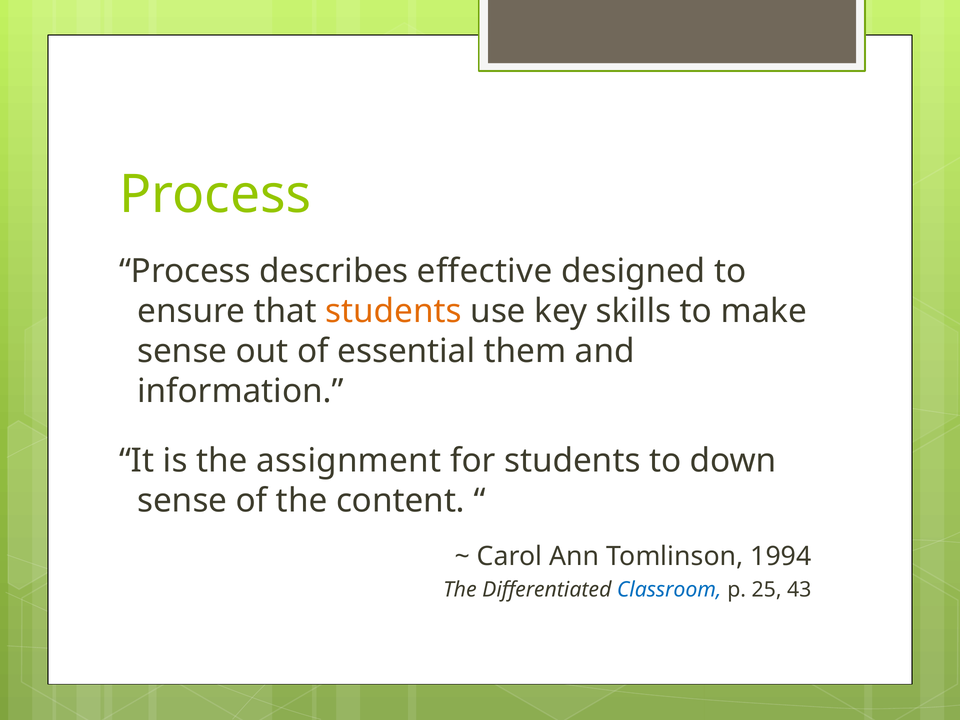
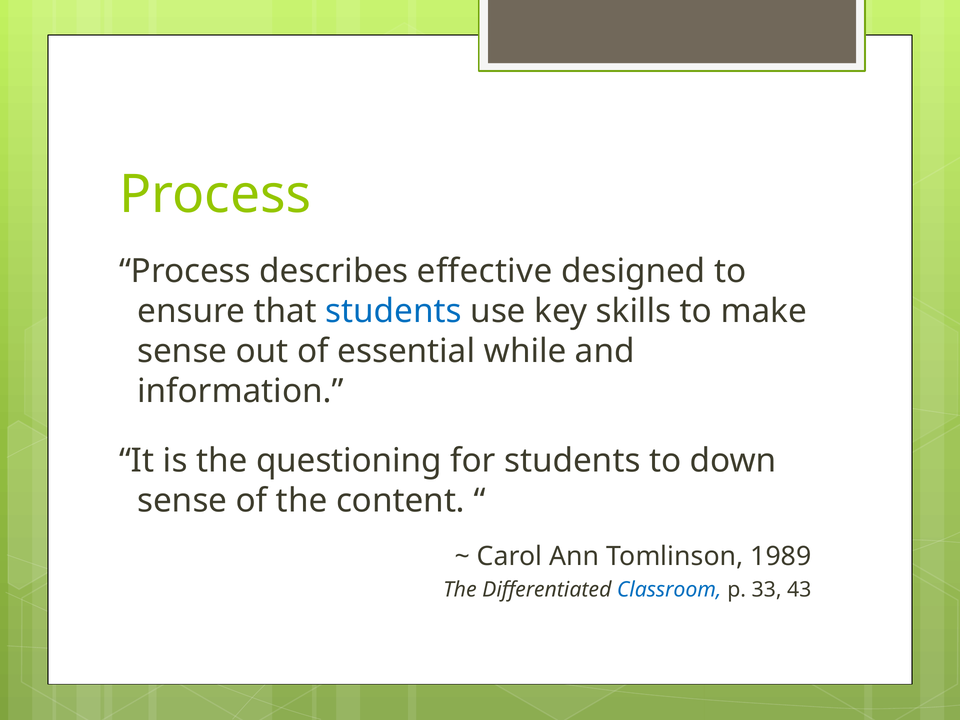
students colour: orange -> blue (394, 311)
them: them -> while (525, 351)
assignment: assignment -> questioning (349, 461)
1994: 1994 -> 1989 (781, 556)
25: 25 -> 33 (767, 590)
